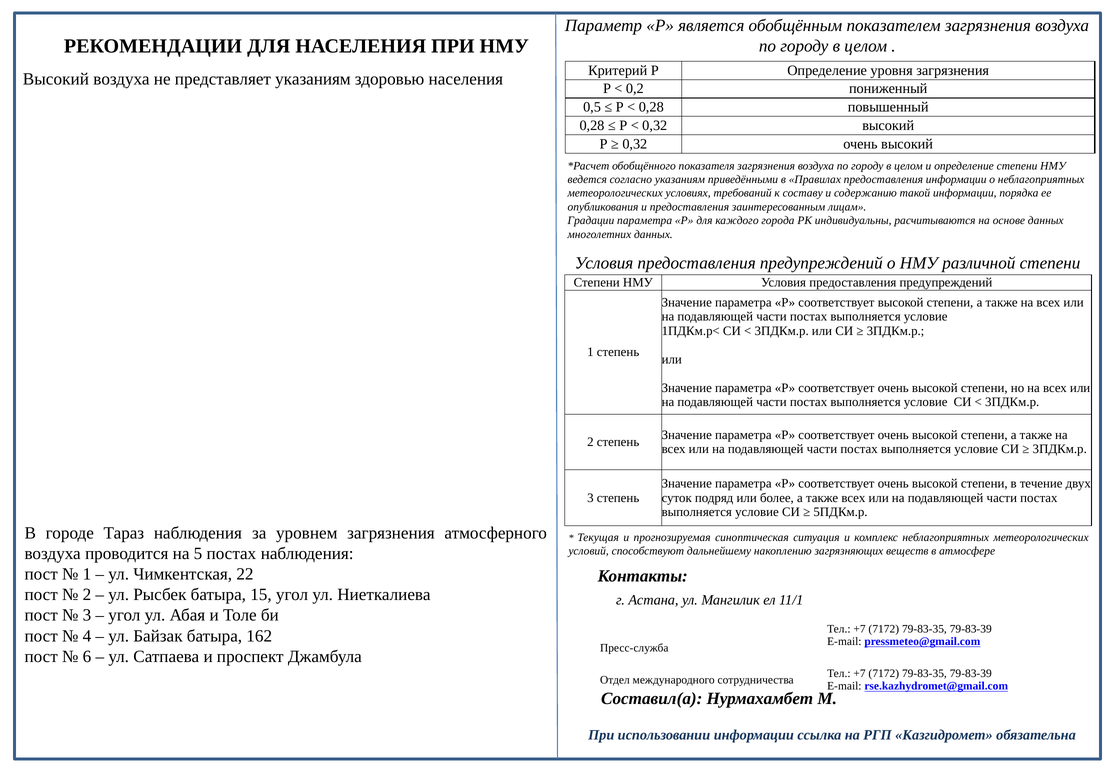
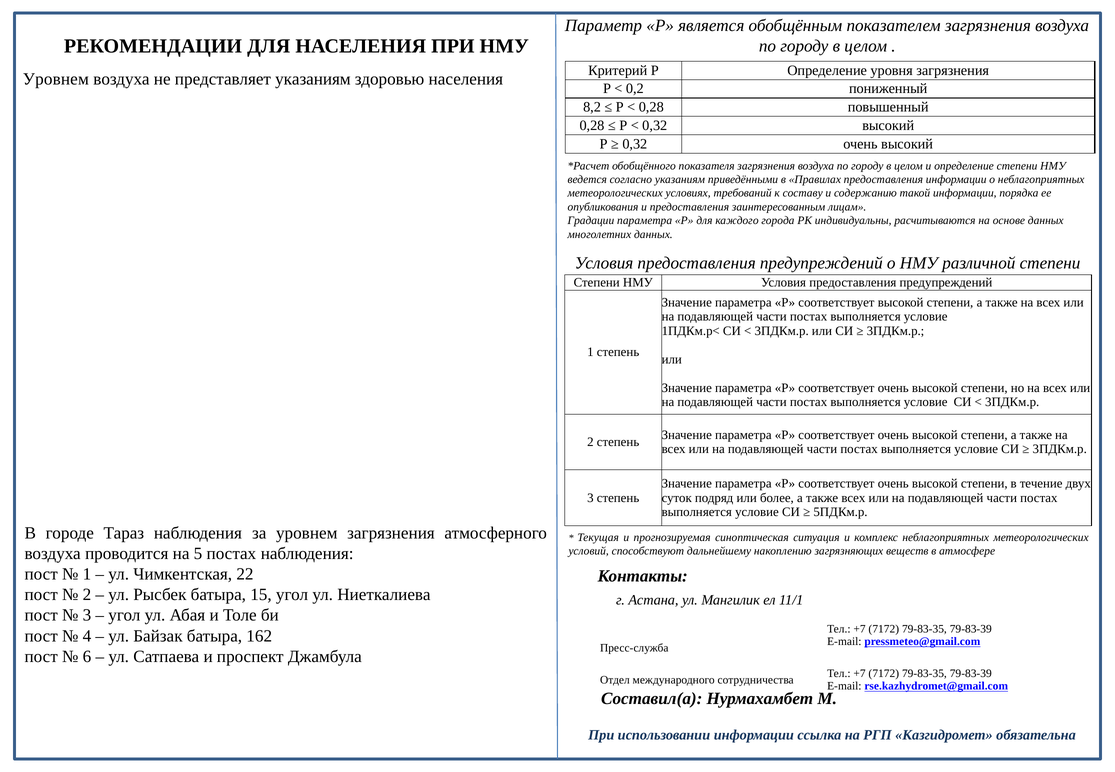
Высокий: Высокий -> Уровнем (56, 79)
0,5: 0,5 -> 8,2 (592, 107)
